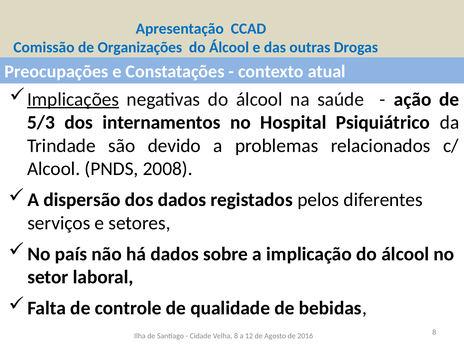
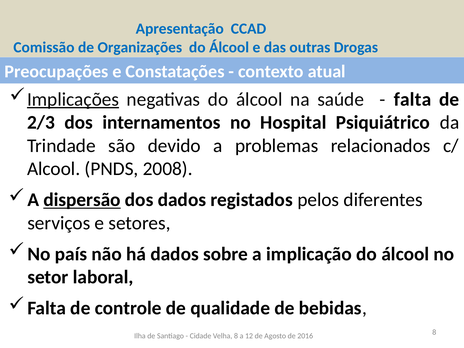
ação: ação -> falta (413, 99)
5/3: 5/3 -> 2/3 (41, 123)
dispersão underline: none -> present (82, 200)
